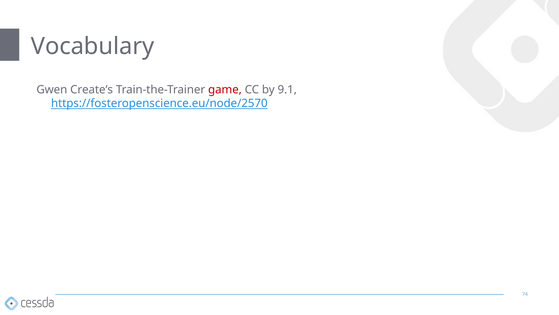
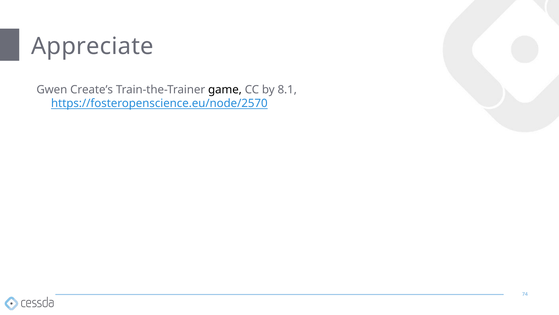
Vocabulary: Vocabulary -> Appreciate (92, 46)
game colour: red -> black (225, 90)
9.1: 9.1 -> 8.1 (287, 90)
